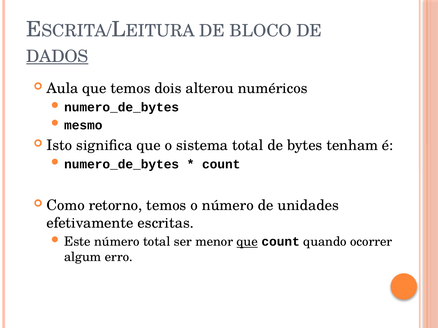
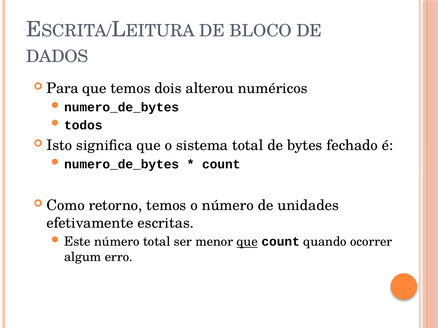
DADOS underline: present -> none (57, 57)
Aula: Aula -> Para (62, 89)
mesmo: mesmo -> todos (83, 125)
tenham: tenham -> fechado (352, 146)
